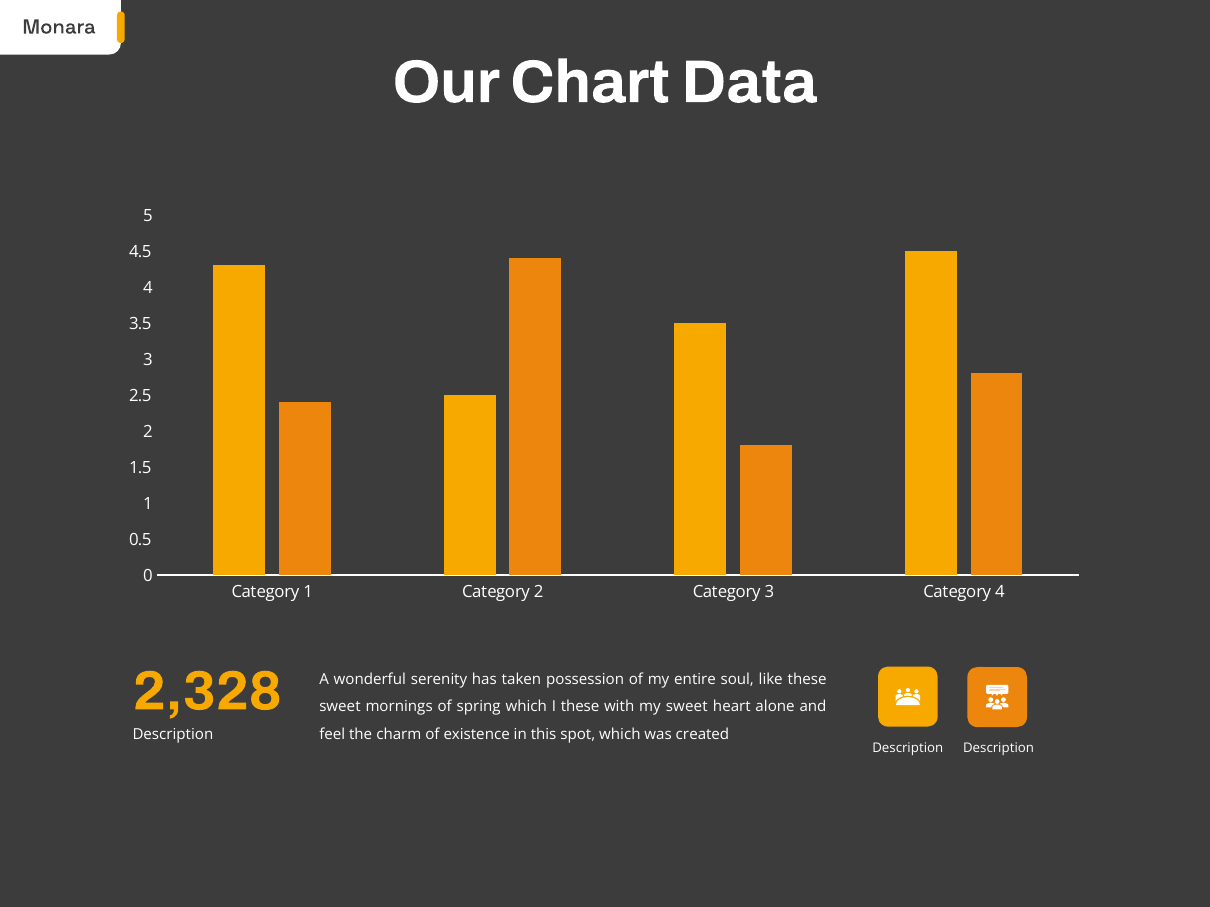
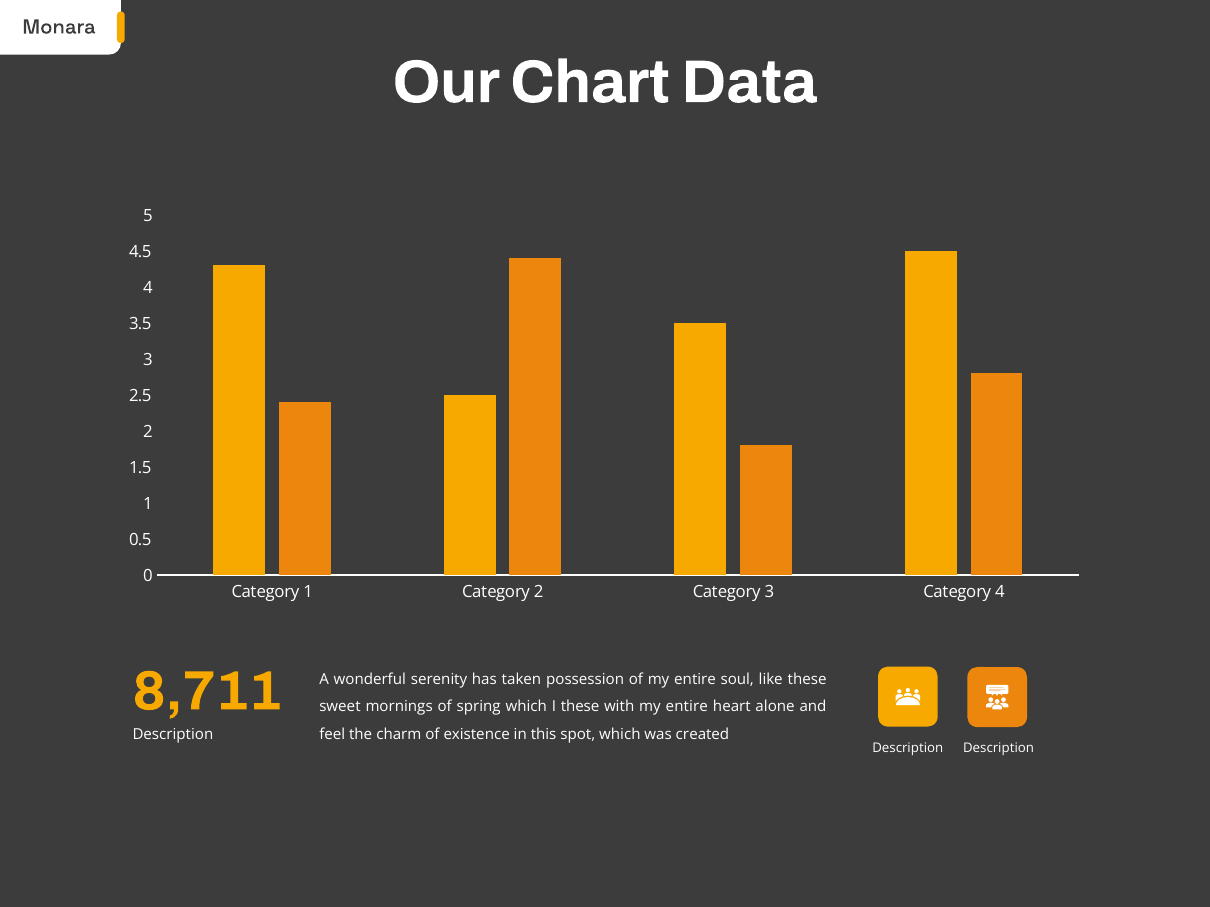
2,328: 2,328 -> 8,711 (207, 692)
with my sweet: sweet -> entire (687, 707)
